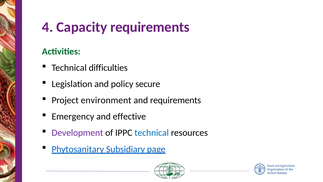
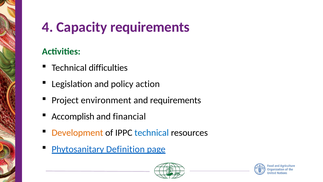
secure: secure -> action (148, 84)
Emergency: Emergency -> Accomplish (73, 116)
effective: effective -> financial (129, 116)
Development colour: purple -> orange (77, 133)
Subsidiary: Subsidiary -> Definition (125, 149)
